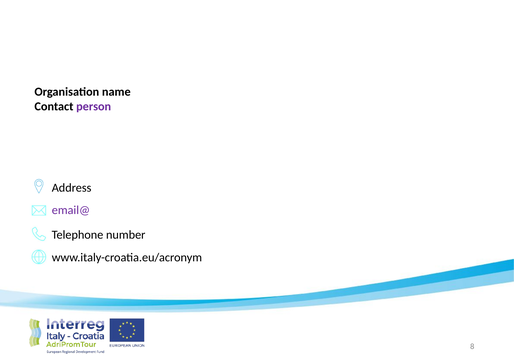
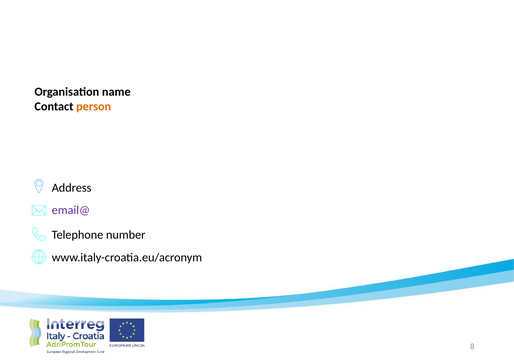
person colour: purple -> orange (94, 107)
